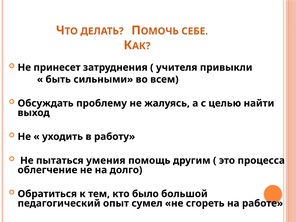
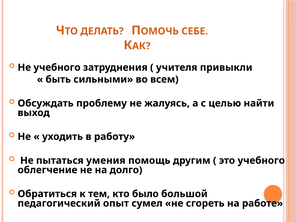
Не принесет: принесет -> учебного (57, 67)
это процесса: процесса -> учебного (261, 160)
